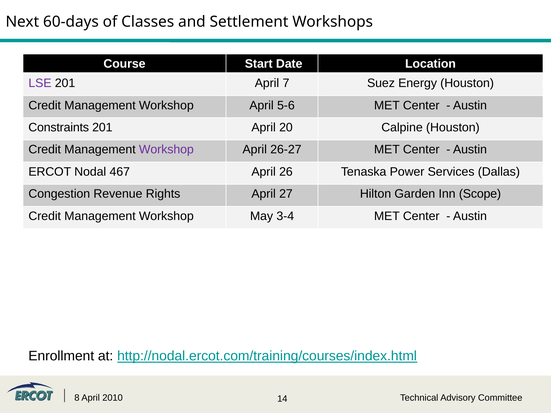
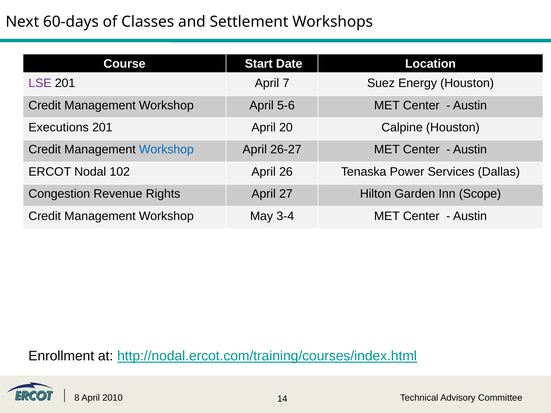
Constraints: Constraints -> Executions (59, 128)
Workshop colour: purple -> blue (166, 150)
467: 467 -> 102 (120, 172)
